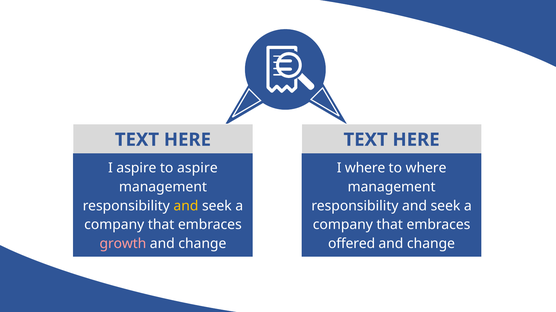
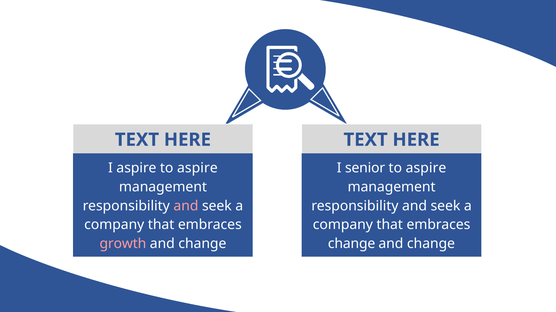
I where: where -> senior (365, 168)
where: where -> aspire (426, 168)
and colour: yellow -> pink (186, 206)
offered: offered -> change (352, 244)
